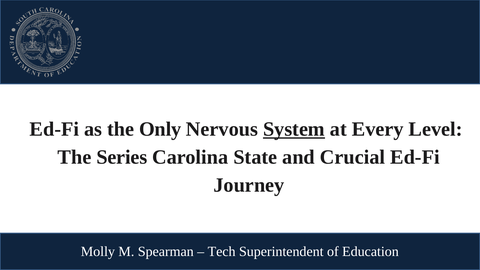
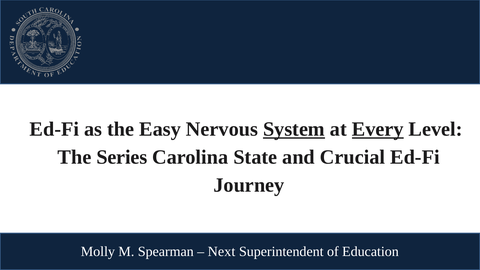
Only: Only -> Easy (160, 129)
Every underline: none -> present (378, 129)
Tech: Tech -> Next (222, 251)
